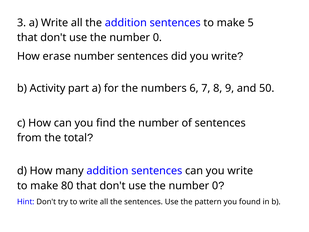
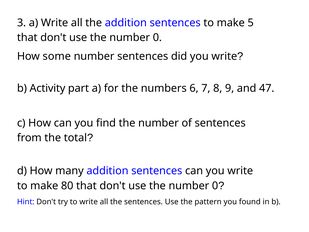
erase: erase -> some (57, 56)
50: 50 -> 47 (267, 88)
